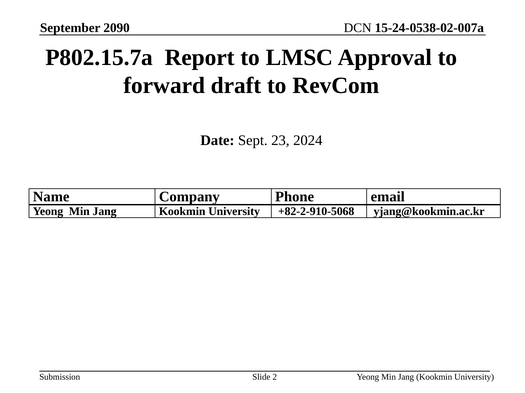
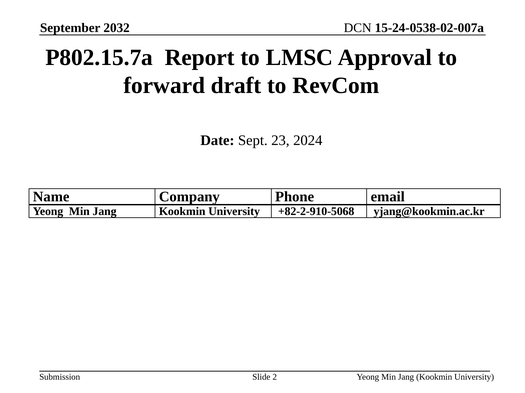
2090: 2090 -> 2032 (117, 28)
